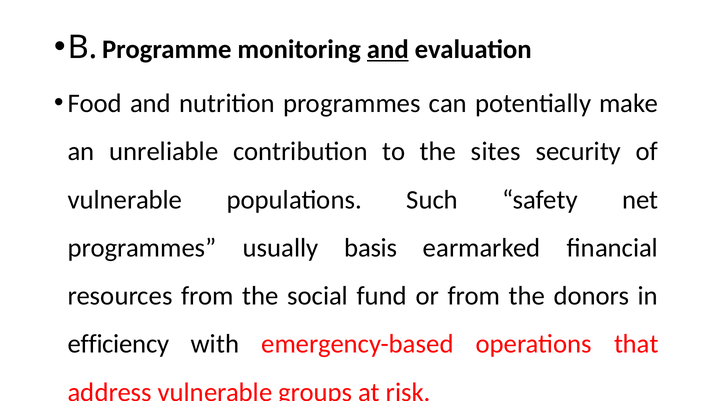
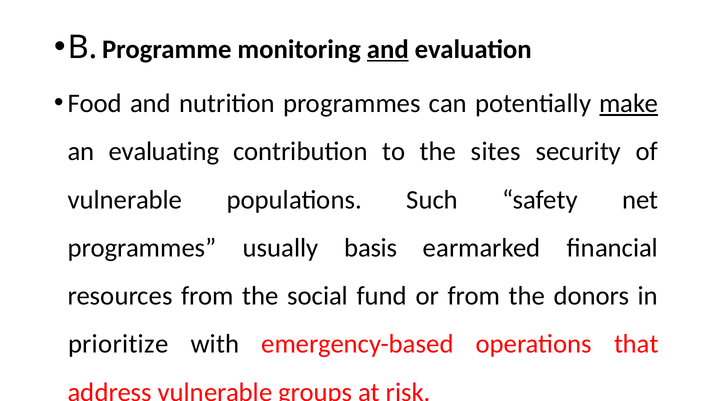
make underline: none -> present (629, 103)
unreliable: unreliable -> evaluating (164, 152)
efficiency: efficiency -> prioritize (118, 344)
